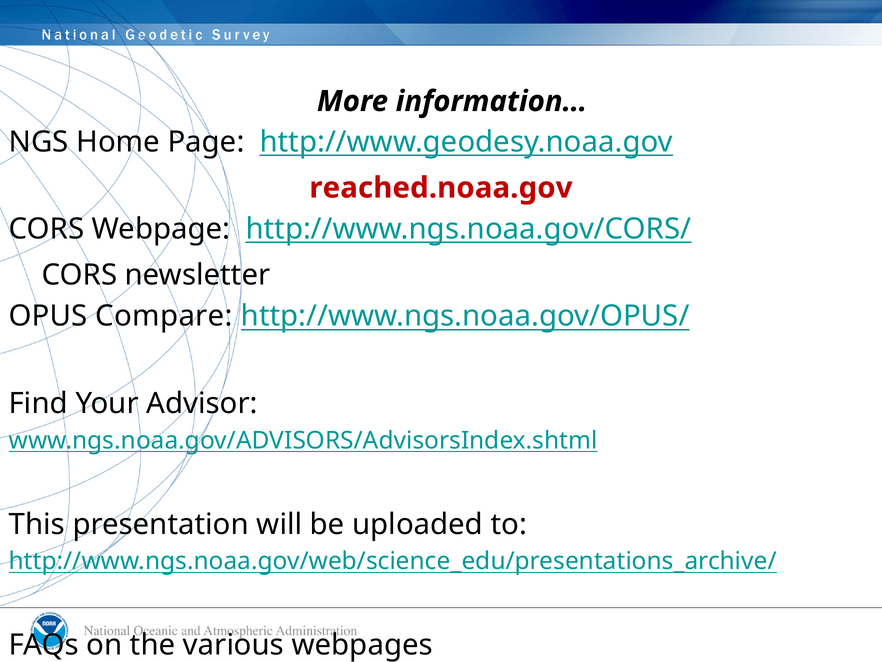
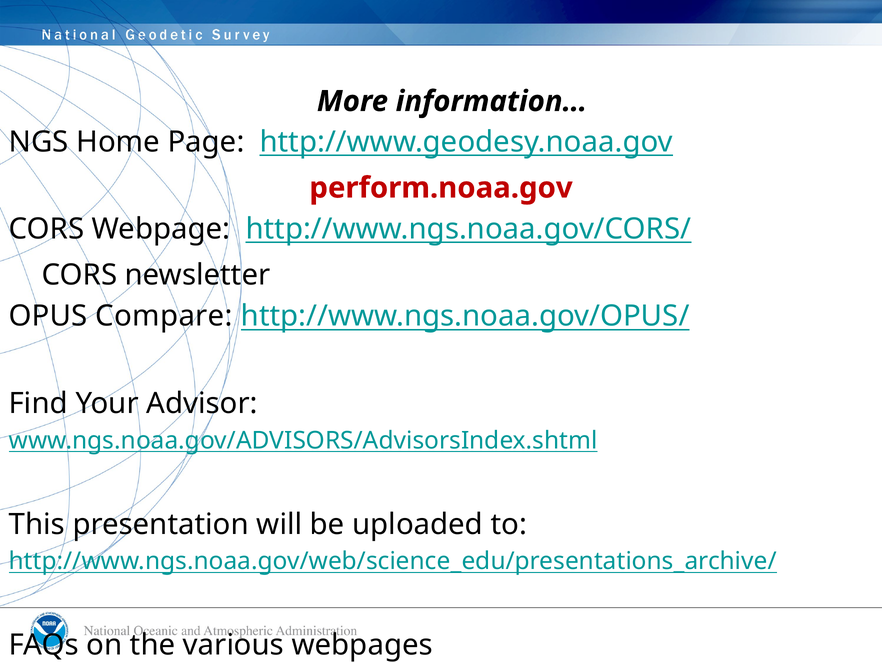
reached.noaa.gov: reached.noaa.gov -> perform.noaa.gov (441, 188)
